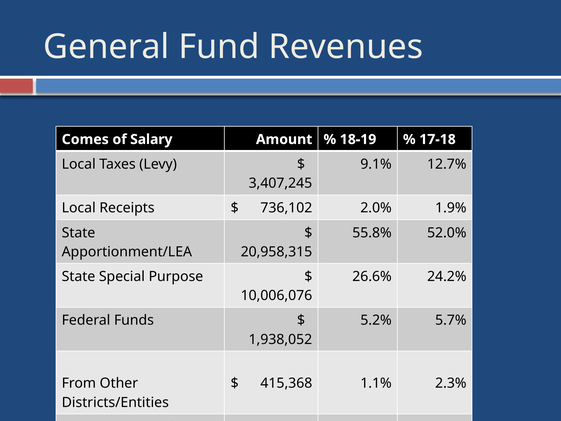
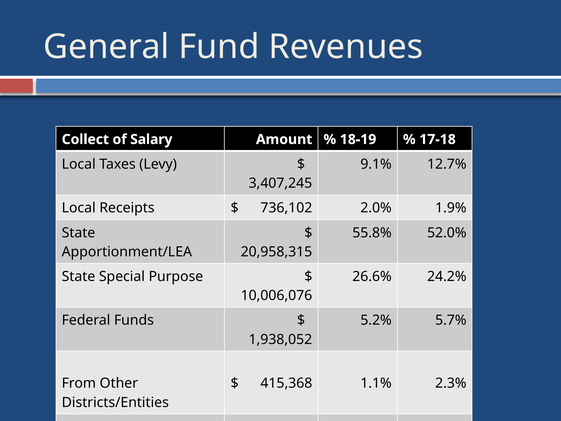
Comes: Comes -> Collect (85, 139)
